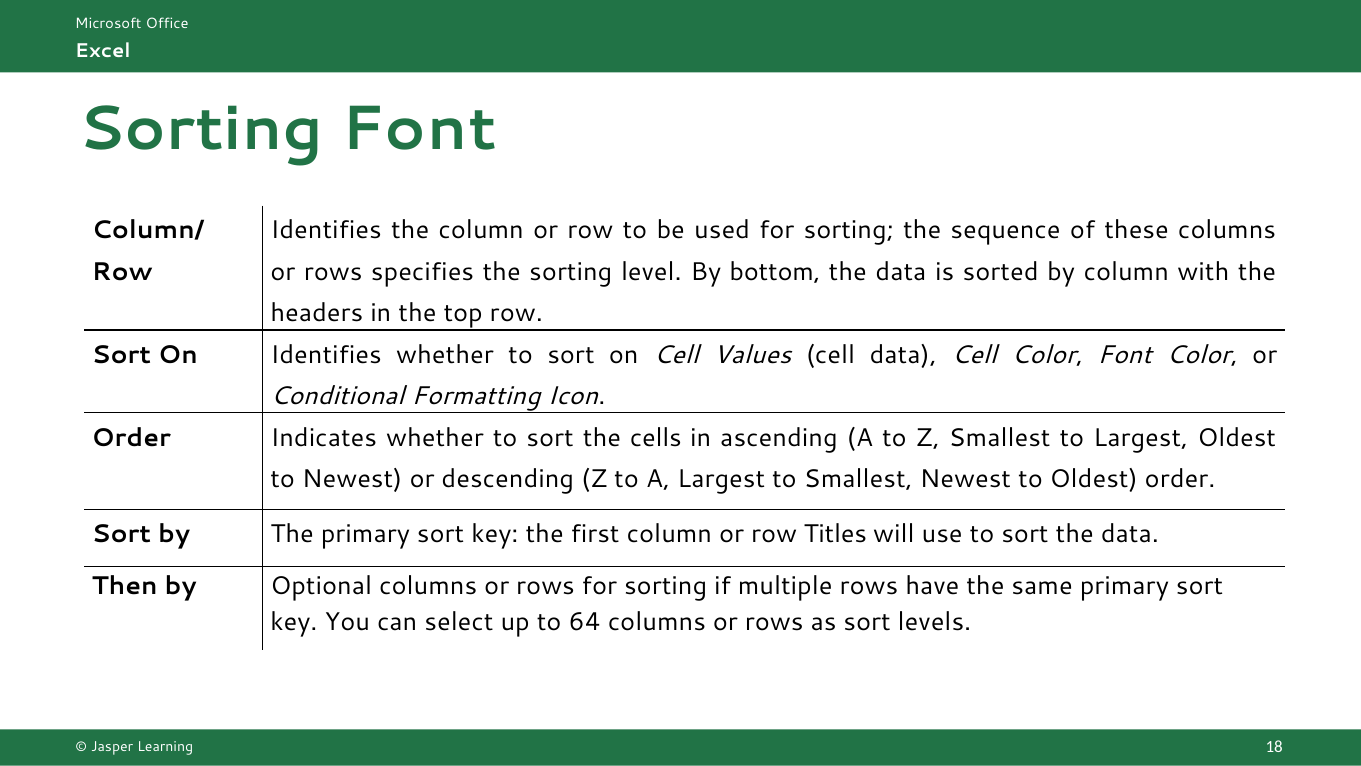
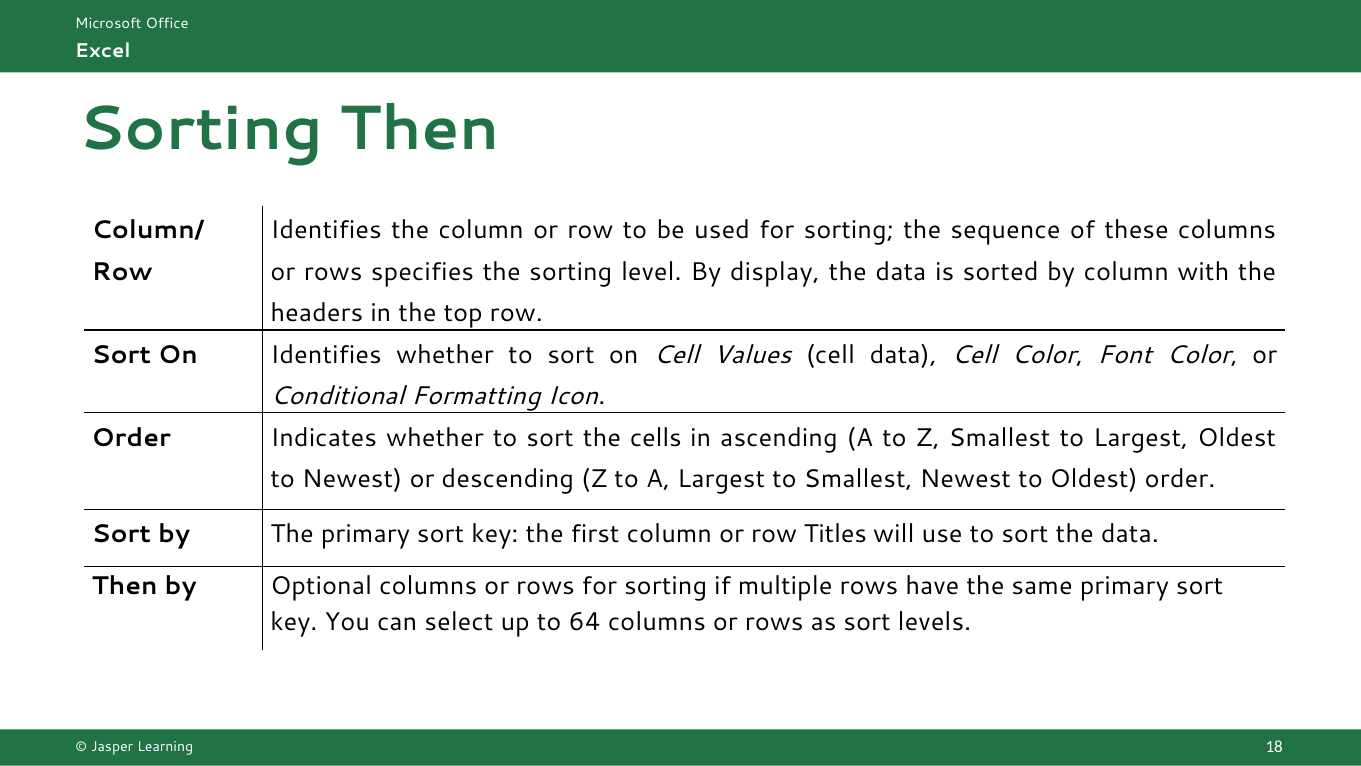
Sorting Font: Font -> Then (420, 129)
bottom: bottom -> display (775, 272)
